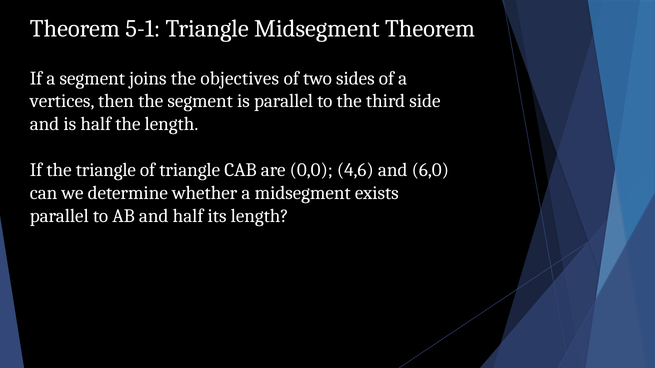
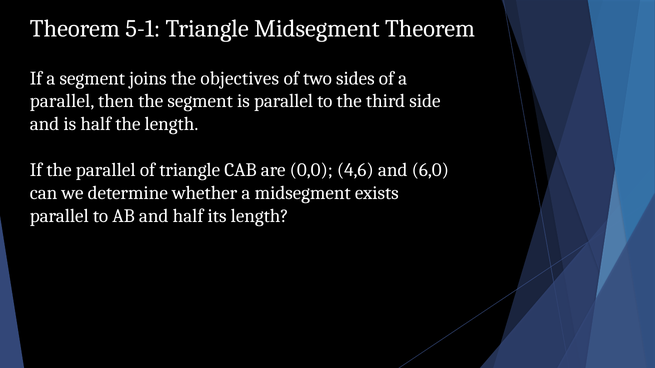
vertices: vertices -> parallel (62, 101)
the triangle: triangle -> parallel (106, 170)
